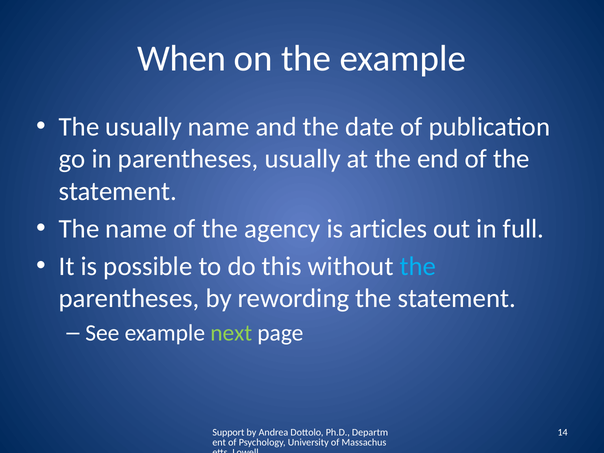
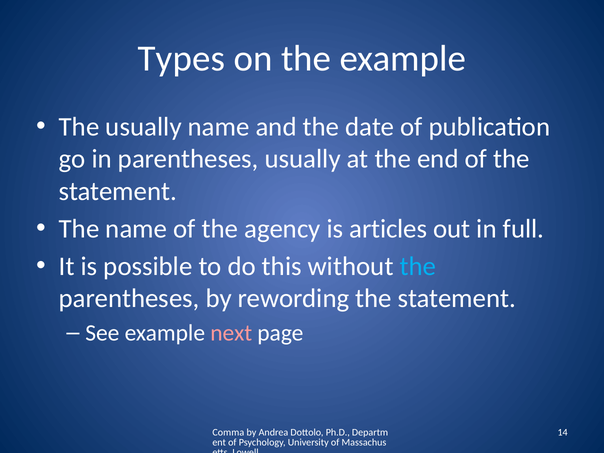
When: When -> Types (181, 58)
next colour: light green -> pink (231, 333)
Support: Support -> Comma (228, 433)
